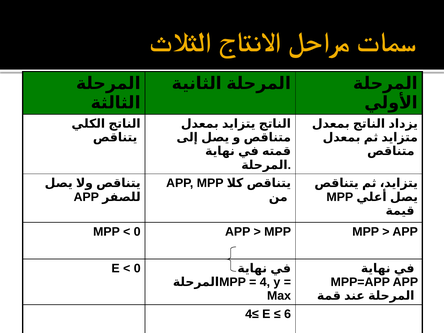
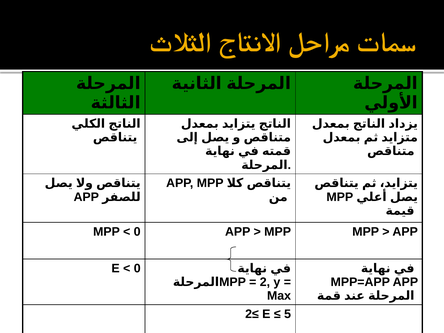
4: 4 -> 2 (265, 282)
4≤: 4≤ -> 2≤ (252, 314)
6: 6 -> 5 (288, 314)
